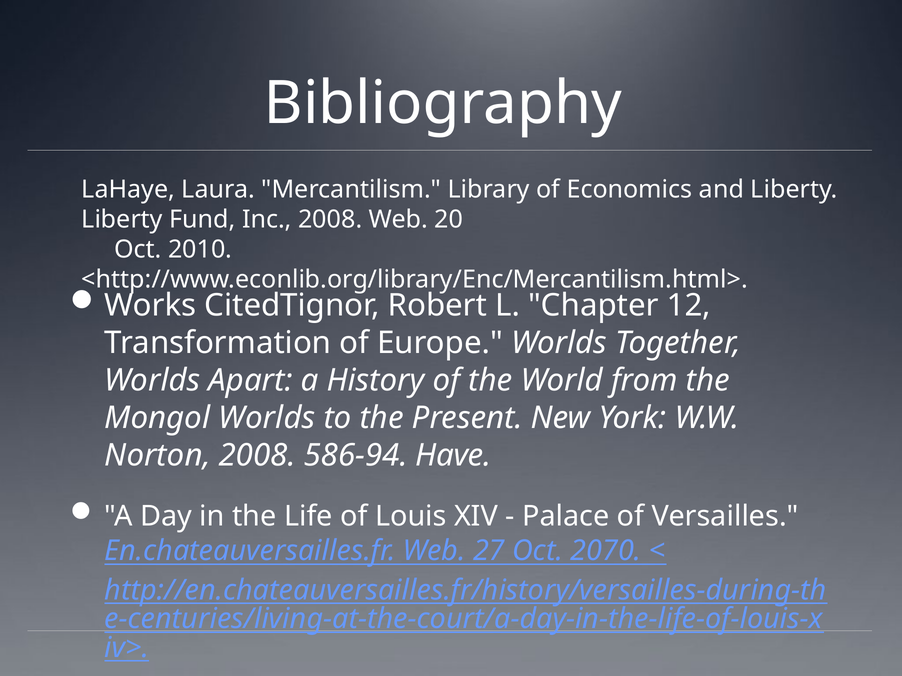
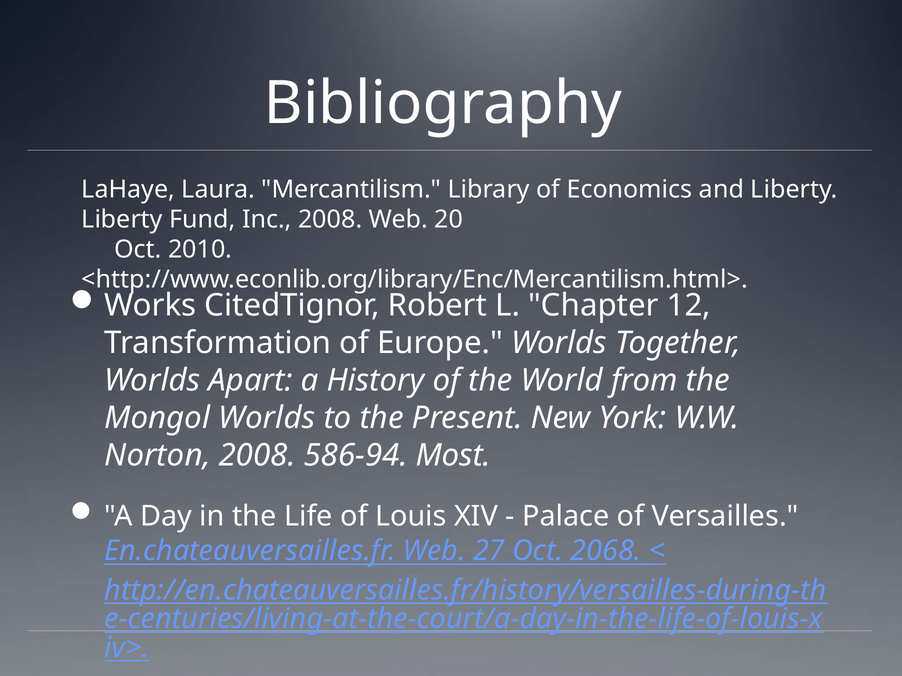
Have: Have -> Most (453, 456)
2070: 2070 -> 2068 (606, 551)
